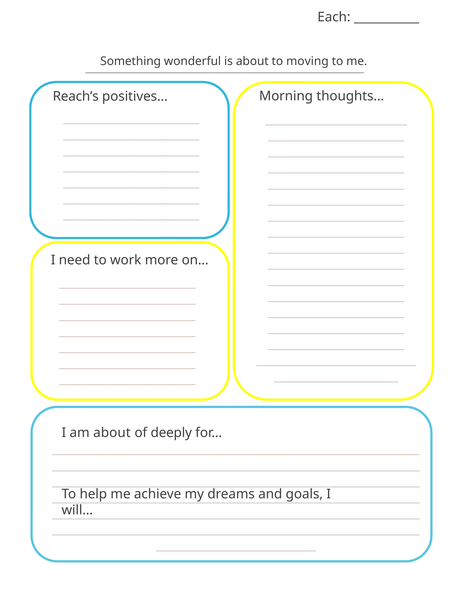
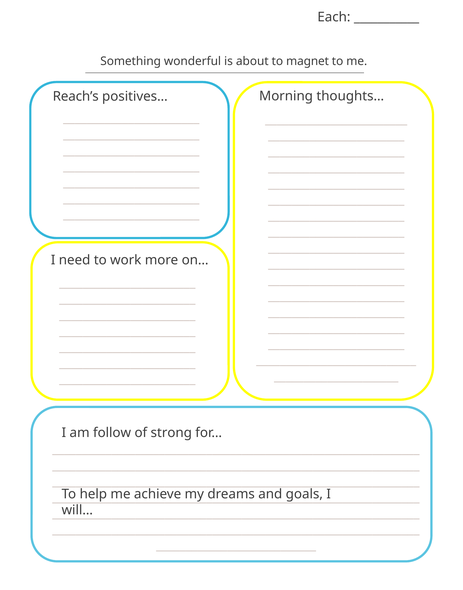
moving: moving -> magnet (308, 61)
am about: about -> follow (112, 432)
deeply: deeply -> strong (171, 432)
